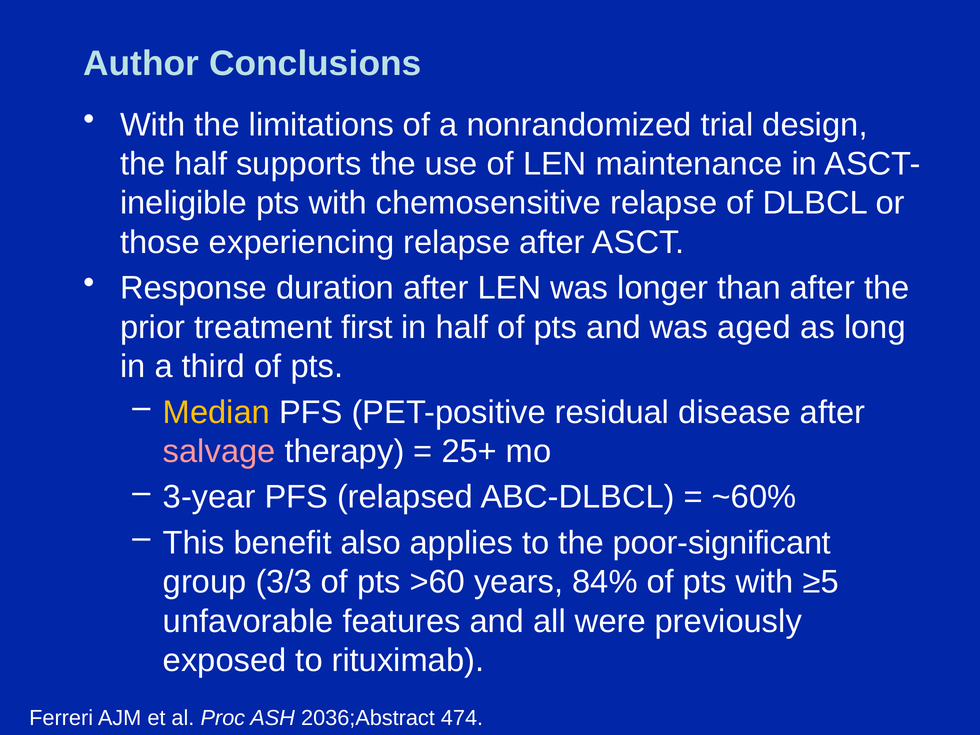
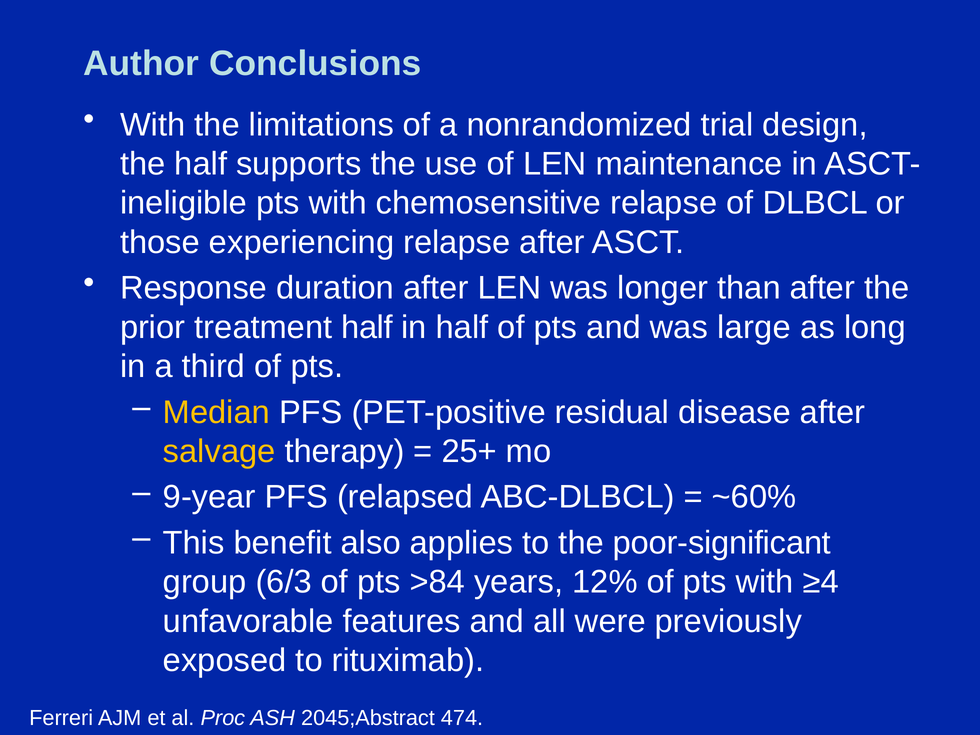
treatment first: first -> half (367, 327)
aged: aged -> large (754, 327)
salvage colour: pink -> yellow (219, 451)
3-year: 3-year -> 9-year (209, 497)
3/3: 3/3 -> 6/3 (284, 582)
>60: >60 -> >84 (437, 582)
84%: 84% -> 12% (605, 582)
≥5: ≥5 -> ≥4 (821, 582)
2036;Abstract: 2036;Abstract -> 2045;Abstract (368, 718)
